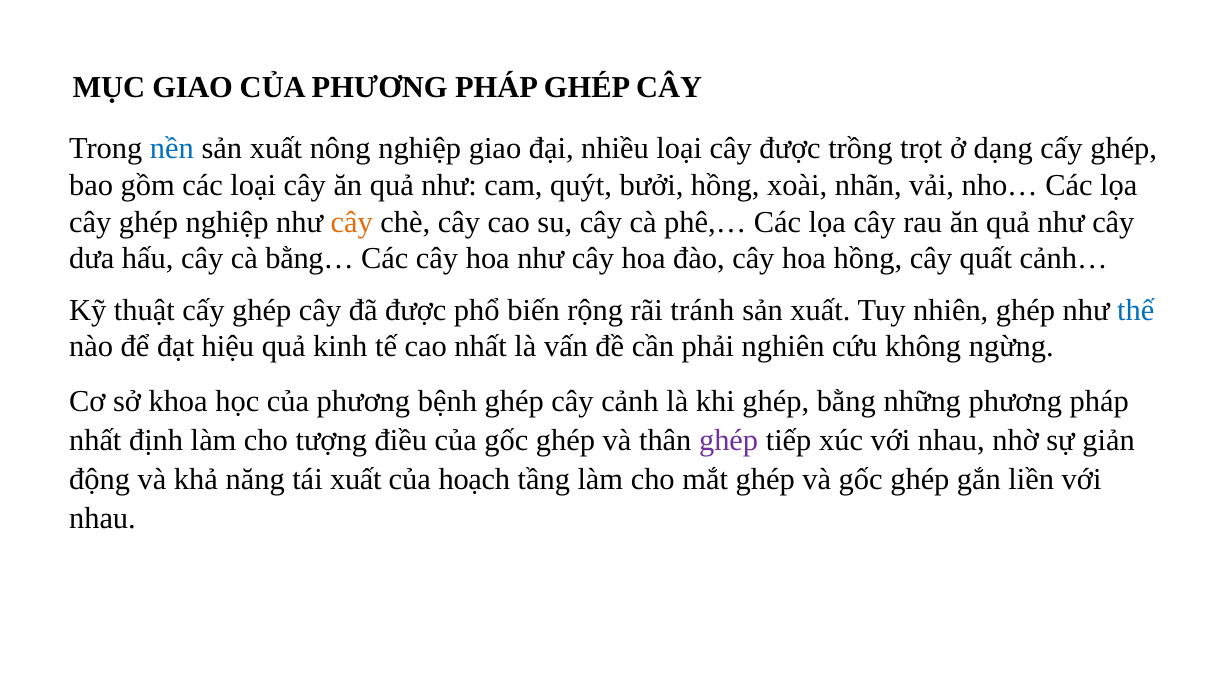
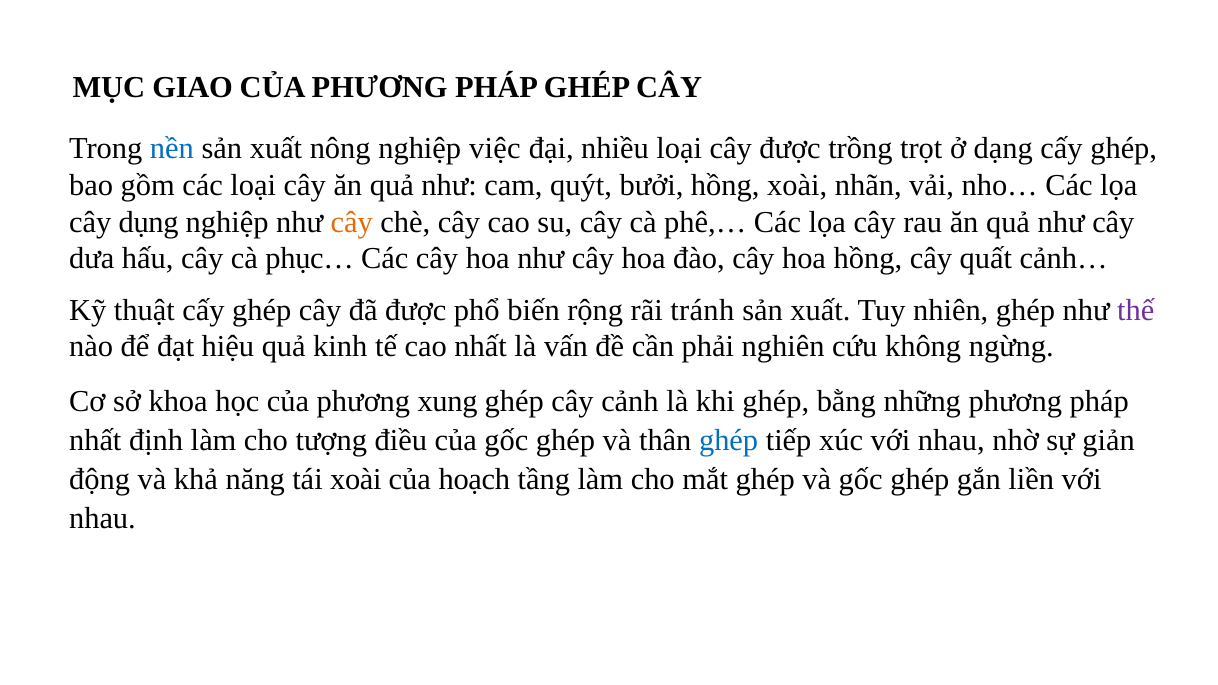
nghiệp giao: giao -> việc (495, 149)
cây ghép: ghép -> dụng (149, 222)
bằng…: bằng… -> phục… (310, 259)
thế colour: blue -> purple (1136, 310)
bệnh: bệnh -> xung (448, 401)
ghép colour: purple -> blue (729, 440)
tái xuất: xuất -> xoài (356, 479)
